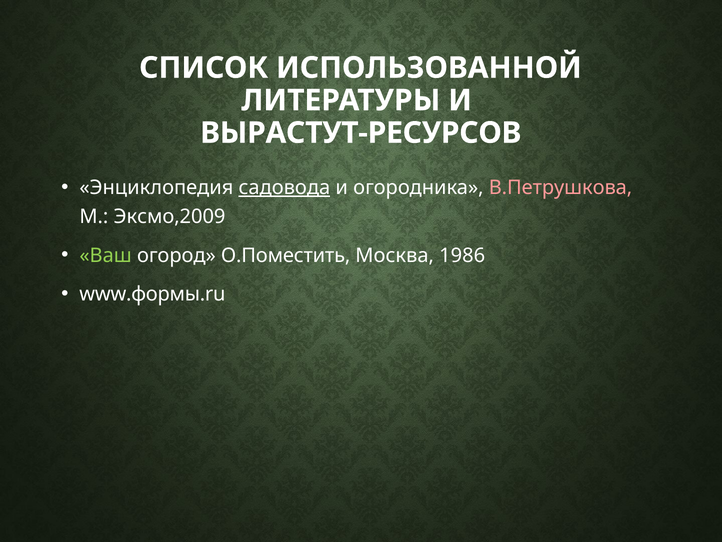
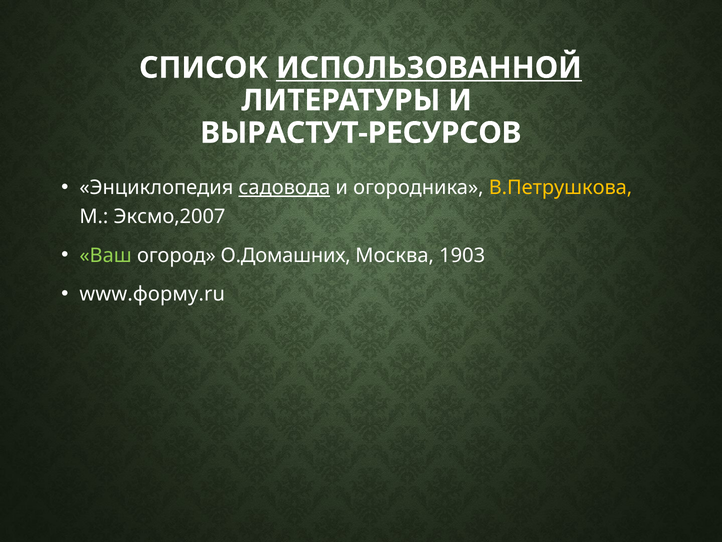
ИСПОЛЬЗОВАННОЙ underline: none -> present (429, 68)
В.Петрушкова colour: pink -> yellow (560, 187)
Эксмо,2009: Эксмо,2009 -> Эксмо,2007 (170, 216)
О.Поместить: О.Поместить -> О.Домашних (286, 255)
1986: 1986 -> 1903 (462, 255)
www.формы.ru: www.формы.ru -> www.форму.ru (152, 294)
